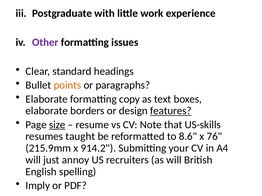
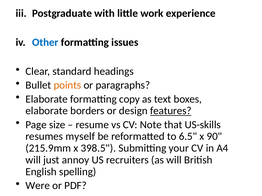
Other colour: purple -> blue (45, 42)
size underline: present -> none (57, 125)
taught: taught -> myself (80, 137)
8.6: 8.6 -> 6.5 (188, 137)
76: 76 -> 90 (214, 137)
914.2: 914.2 -> 398.5 (98, 149)
Imply: Imply -> Were (38, 186)
